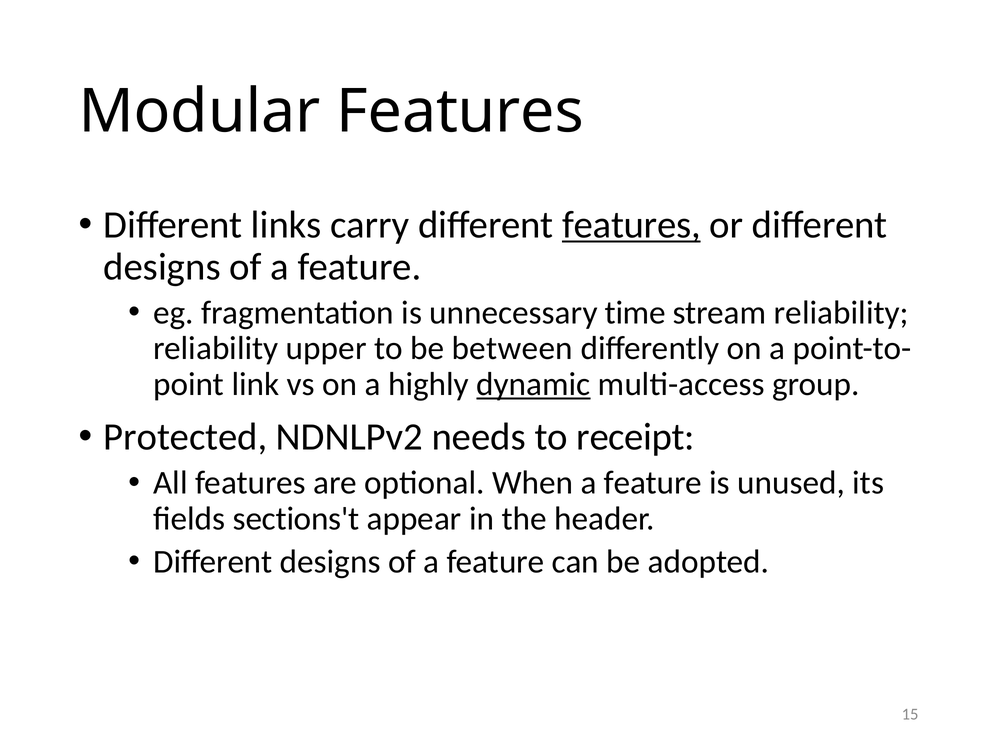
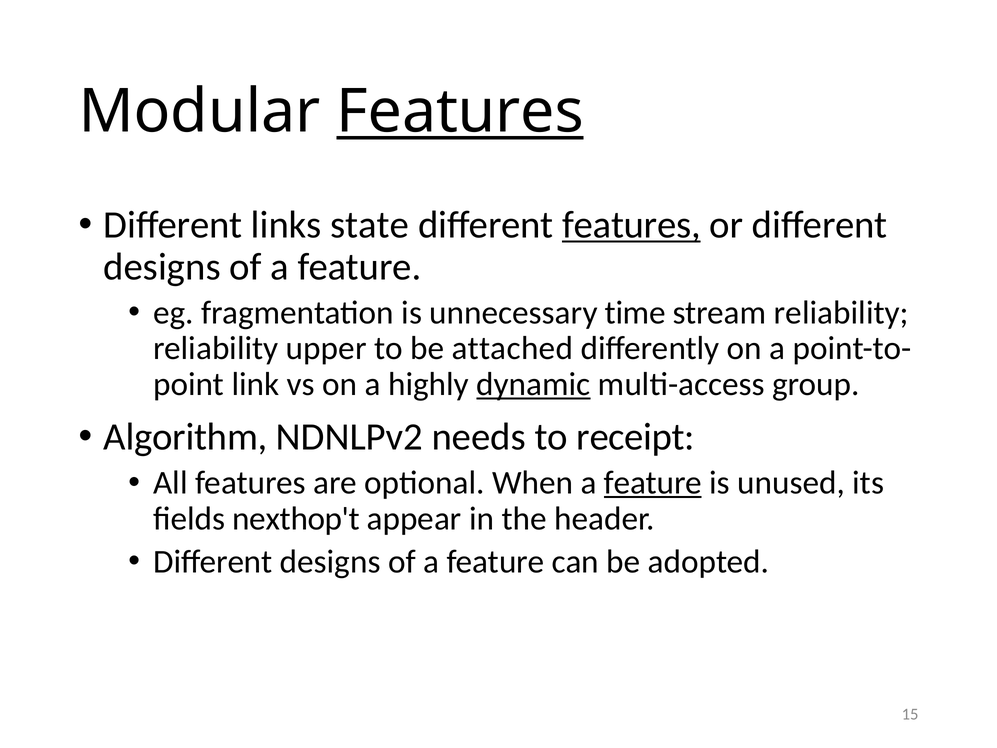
Features underline: none -> present (460, 112)
carry: carry -> state (370, 225)
between: between -> attached (512, 348)
Protected: Protected -> Algorithm (185, 437)
feature underline: none -> present (653, 483)
sections't: sections't -> nexthop't (296, 519)
